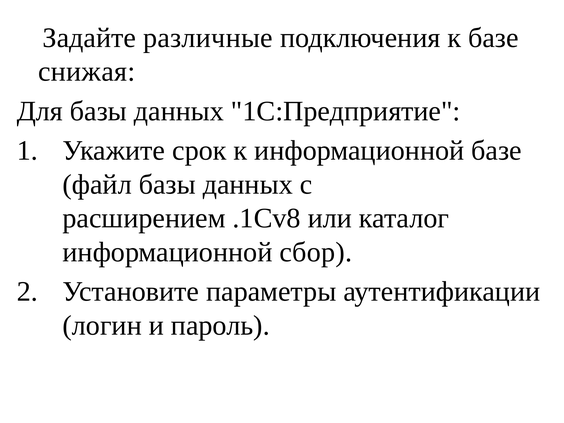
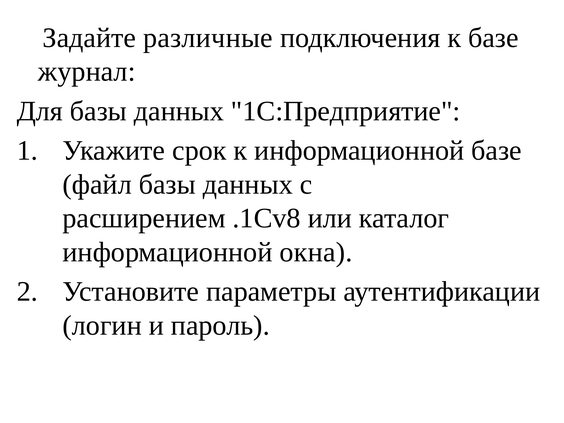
снижая: снижая -> журнал (87, 72)
сбор: сбор -> окна (316, 252)
